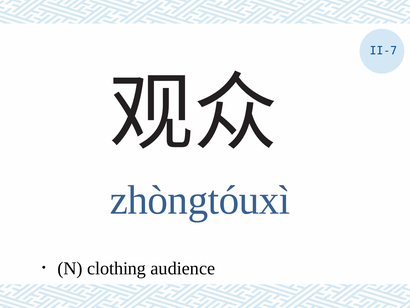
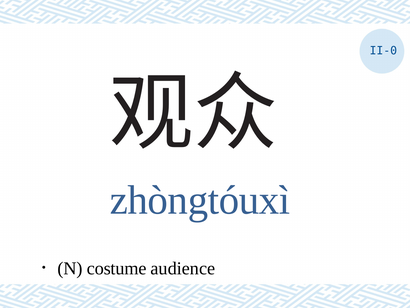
II-7: II-7 -> II-0 (383, 51)
clothing: clothing -> costume (117, 268)
